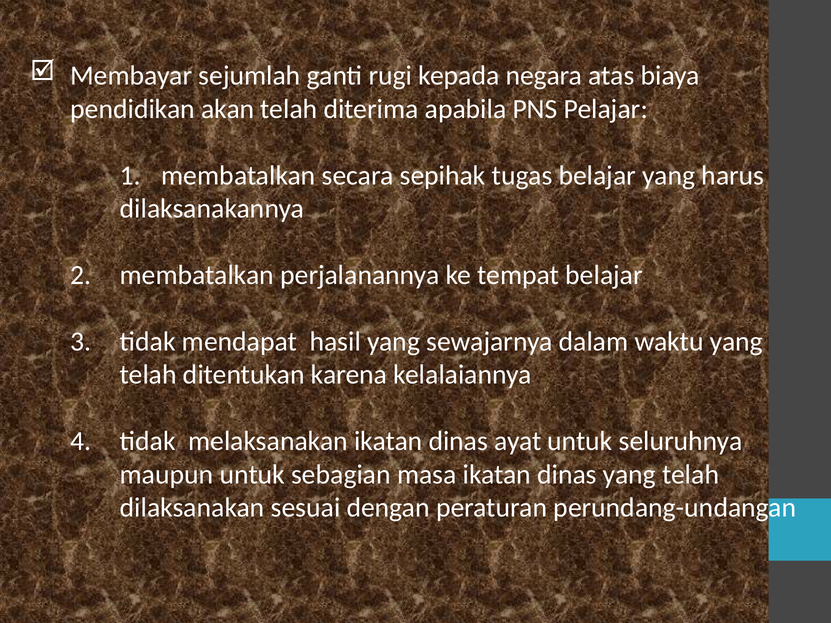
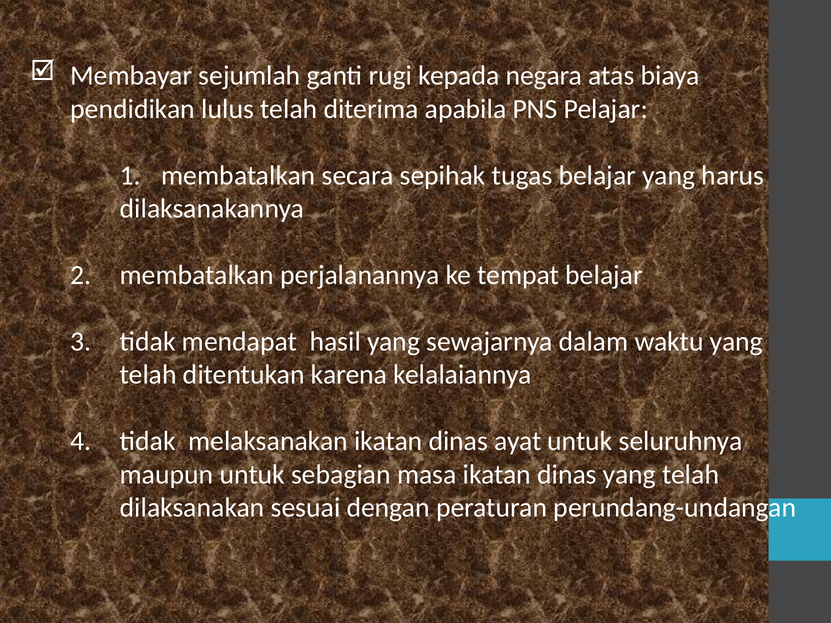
akan: akan -> lulus (228, 109)
